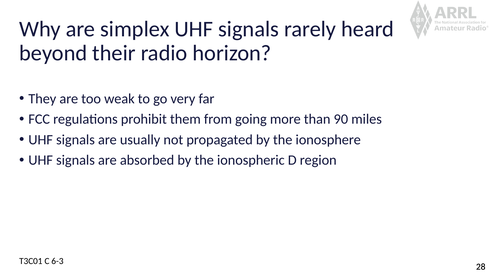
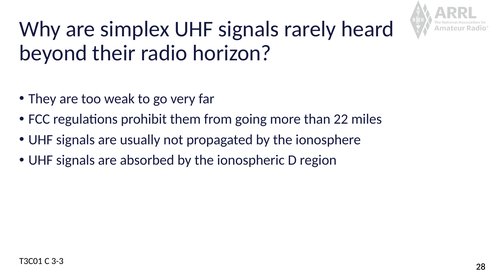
90: 90 -> 22 (341, 119)
6-3: 6-3 -> 3-3 (57, 261)
